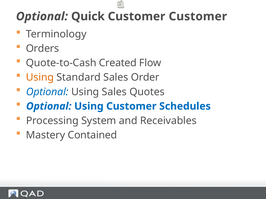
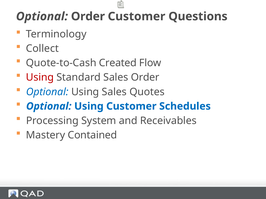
Optional Quick: Quick -> Order (88, 16)
Customer Customer: Customer -> Questions (198, 16)
Orders: Orders -> Collect (42, 49)
Using colour: orange -> red (40, 78)
